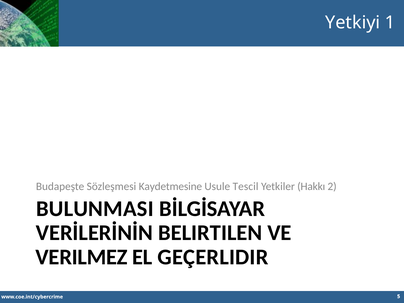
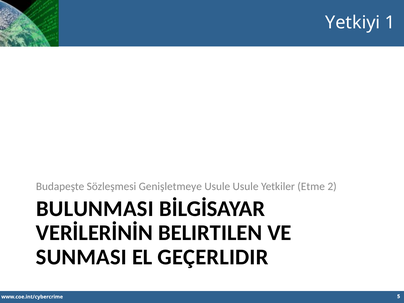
Kaydetmesine: Kaydetmesine -> Genişletmeye (170, 187)
Usule Tescil: Tescil -> Usule (246, 187)
Hakkı: Hakkı -> Etme (311, 187)
VERILMEZ: VERILMEZ -> SUNMASI (81, 257)
